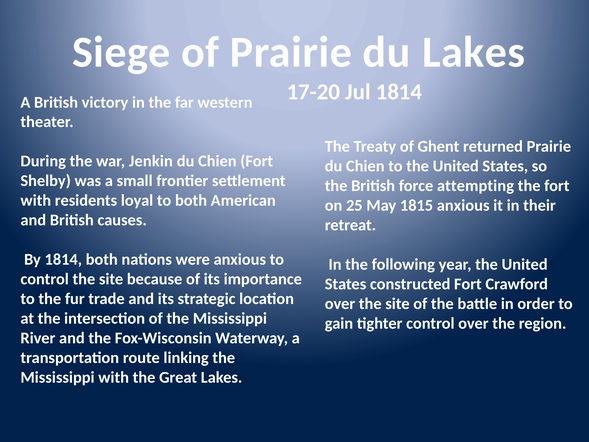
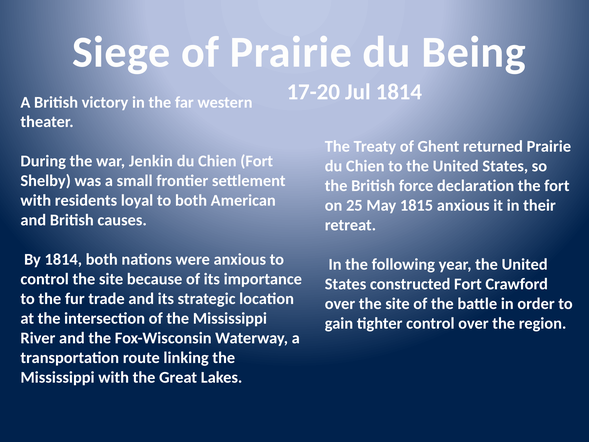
du Lakes: Lakes -> Being (474, 52)
attempting: attempting -> declaration (476, 186)
